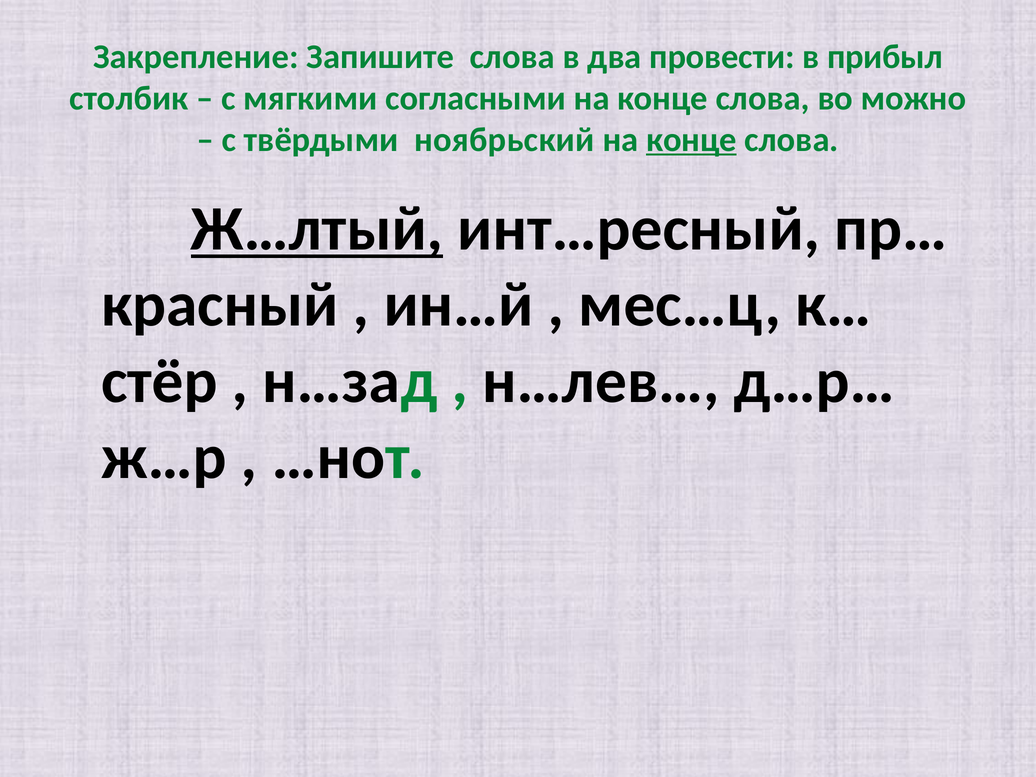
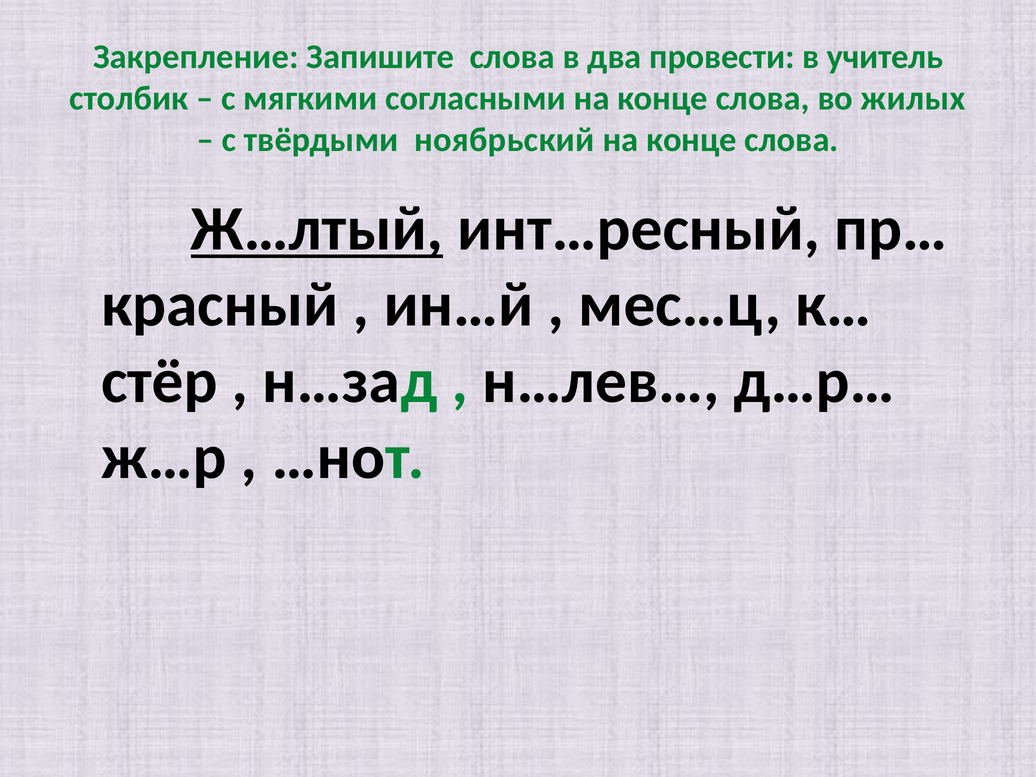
прибыл: прибыл -> учитель (885, 57)
можно: можно -> жилых (913, 98)
конце underline: present -> none (691, 140)
